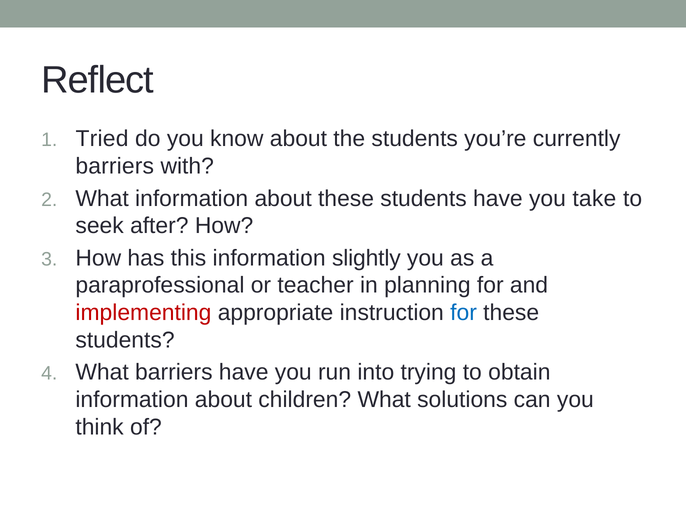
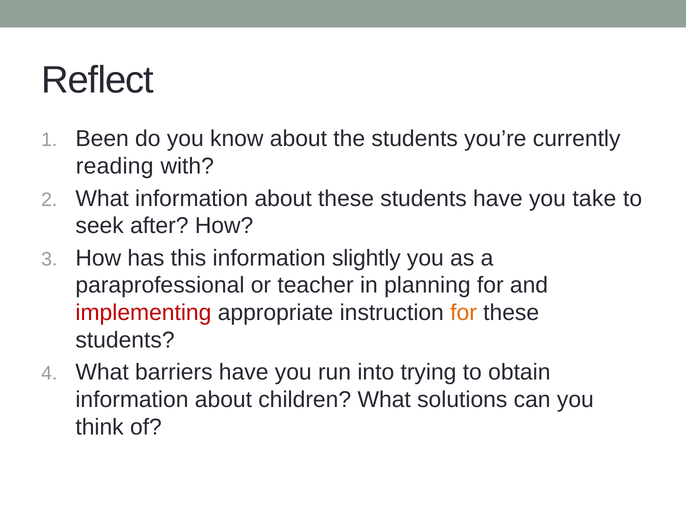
Tried: Tried -> Been (102, 139)
barriers: barriers -> reading (115, 166)
for colour: blue -> orange (464, 313)
